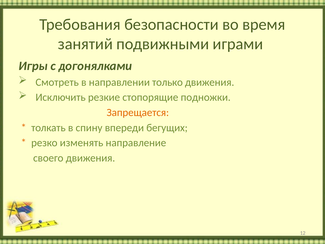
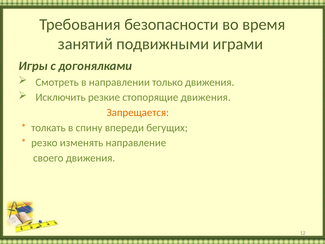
стопорящие подножки: подножки -> движения (206, 97)
